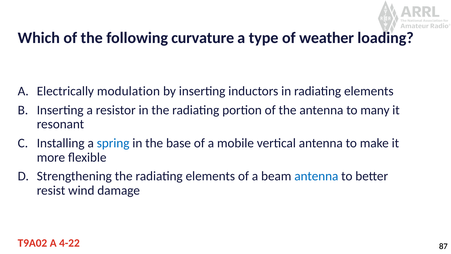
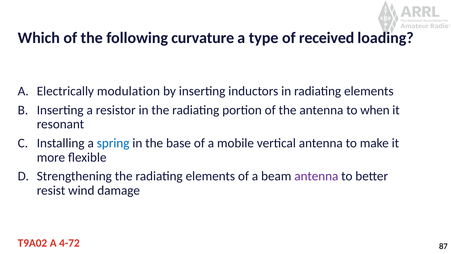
weather: weather -> received (327, 38)
many: many -> when (375, 110)
antenna colour: blue -> purple (316, 176)
4-22: 4-22 -> 4-72 (69, 243)
